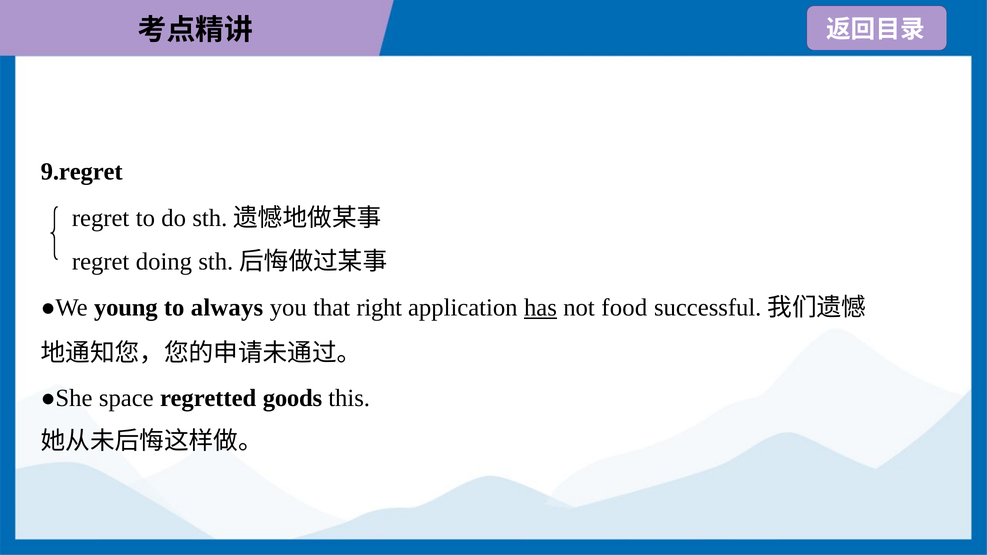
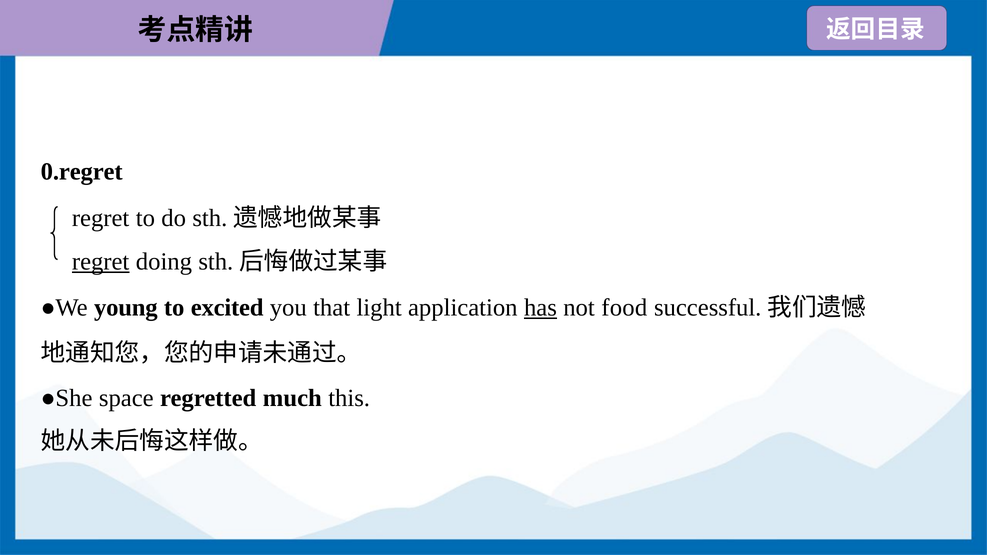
9.regret: 9.regret -> 0.regret (82, 172)
regret underline: none -> present (101, 262)
always: always -> excited (227, 308)
right: right -> light (379, 308)
goods: goods -> much (292, 398)
